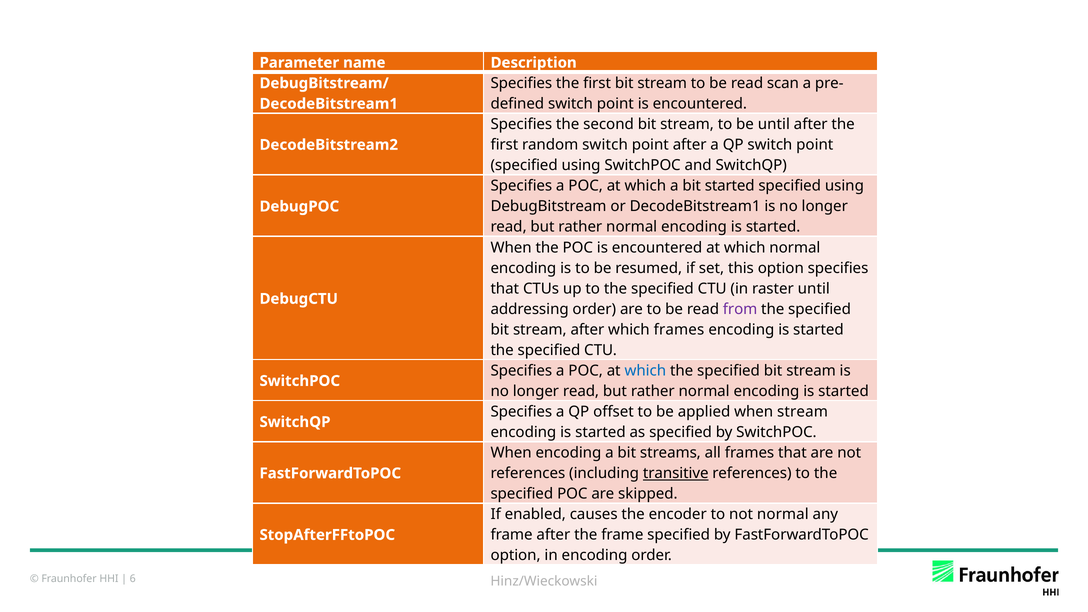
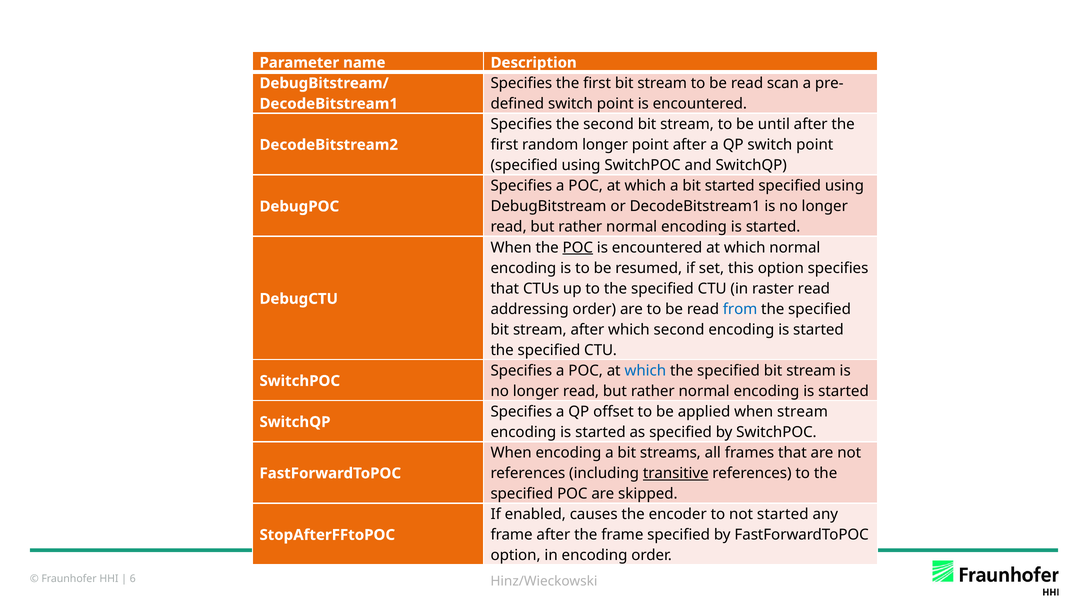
random switch: switch -> longer (605, 145)
POC underline: none -> present (578, 248)
raster until: until -> read (814, 289)
from colour: purple -> blue (740, 309)
which frames: frames -> second (679, 330)
not normal: normal -> started (783, 514)
